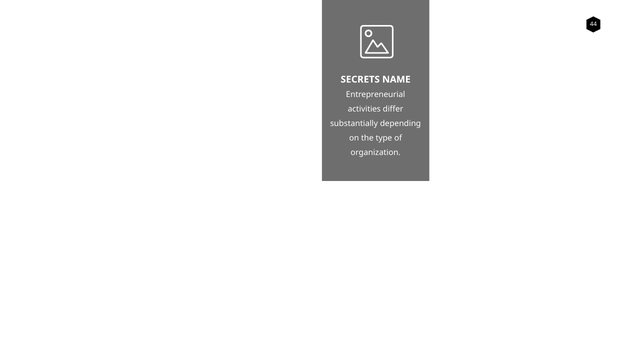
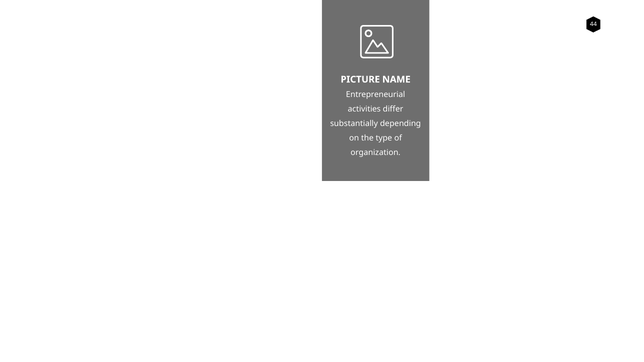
SECRETS: SECRETS -> PICTURE (360, 80)
